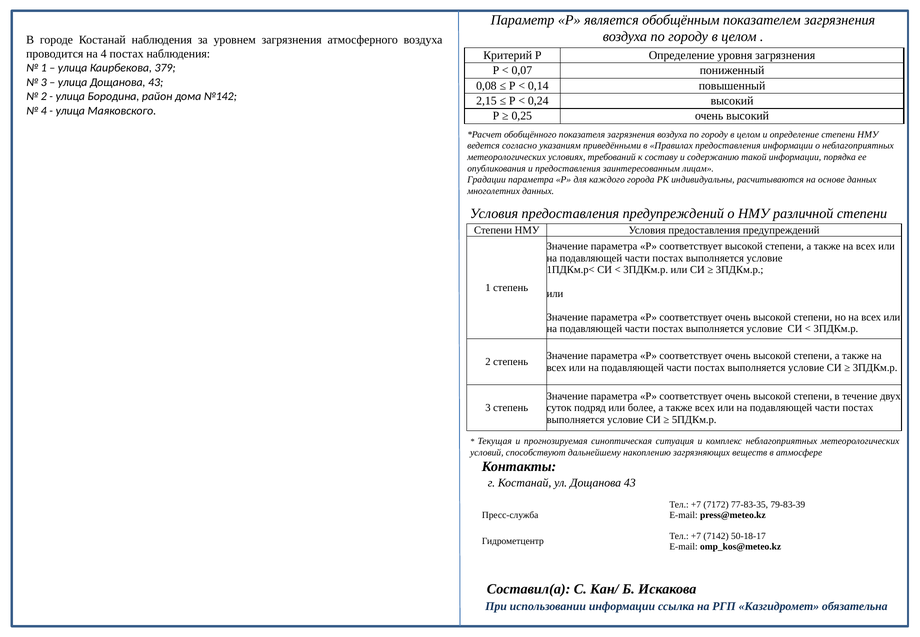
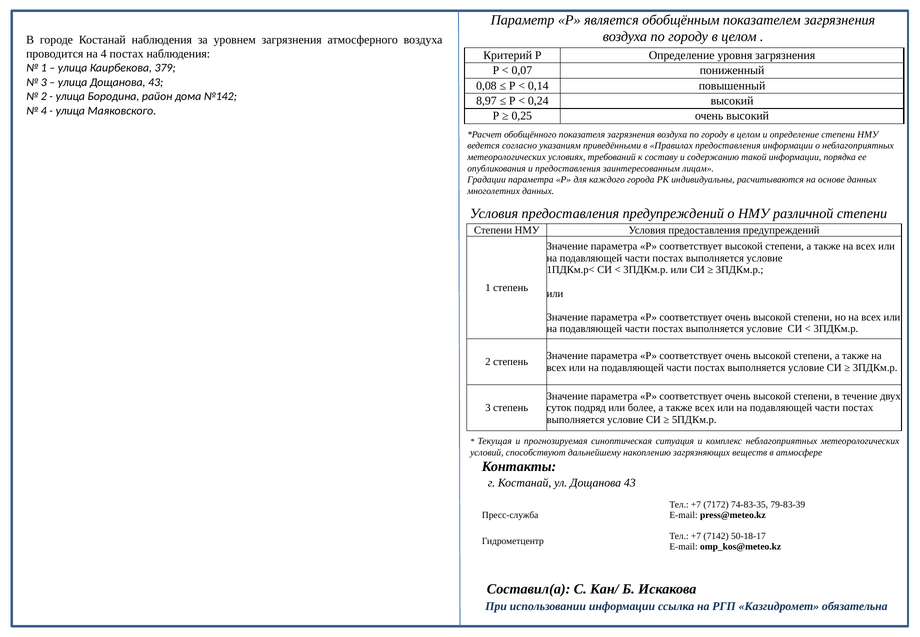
2,15: 2,15 -> 8,97 (486, 101)
77-83-35: 77-83-35 -> 74-83-35 (750, 505)
